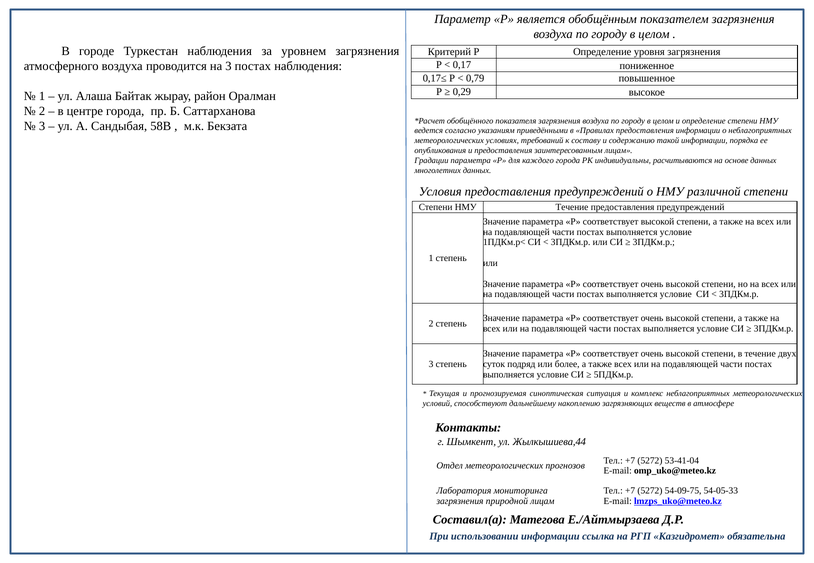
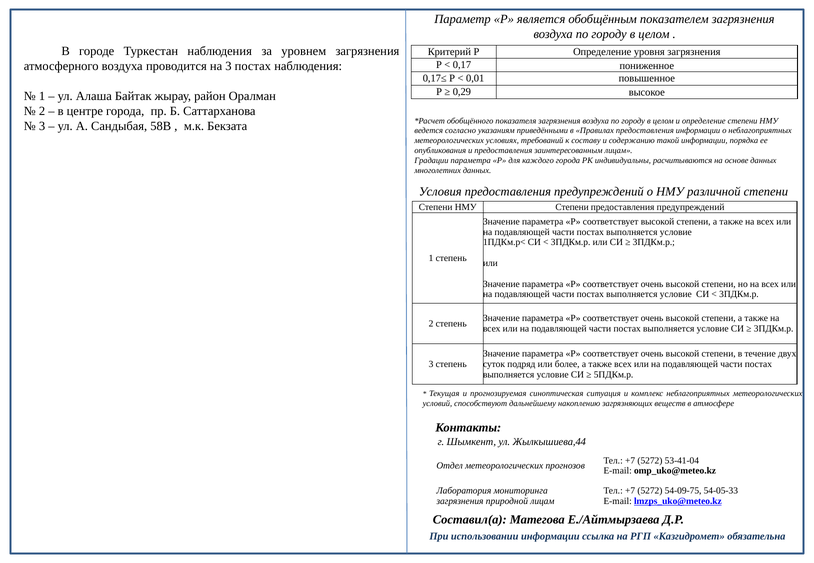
0,79: 0,79 -> 0,01 (475, 79)
НМУ Течение: Течение -> Степени (572, 207)
